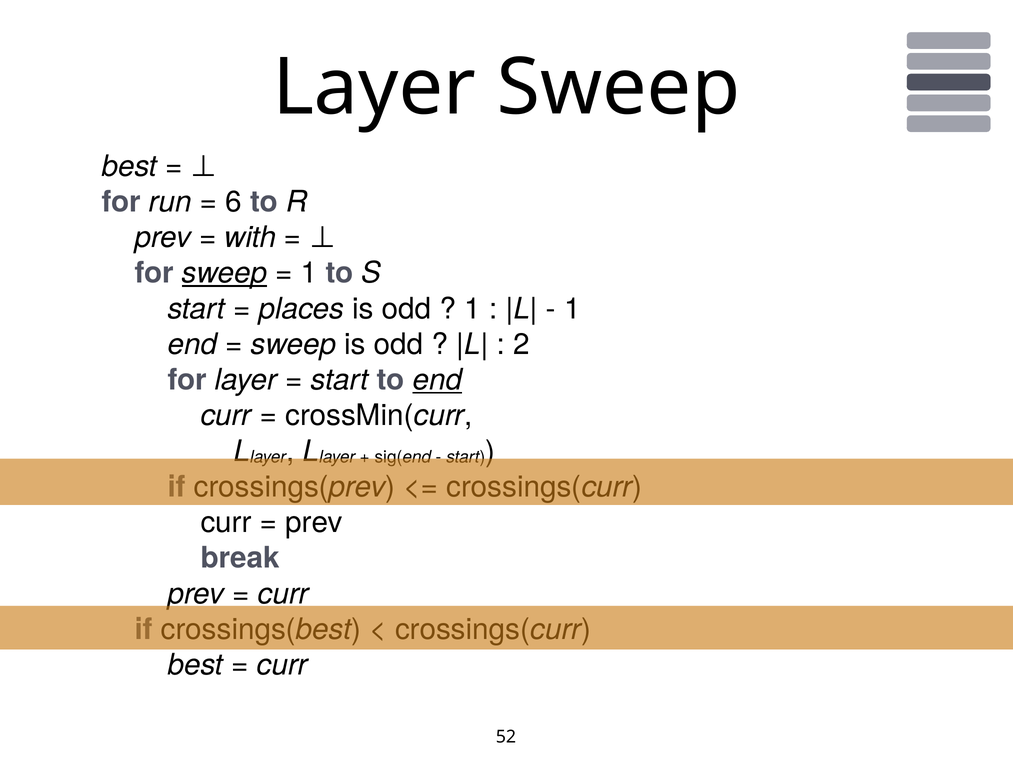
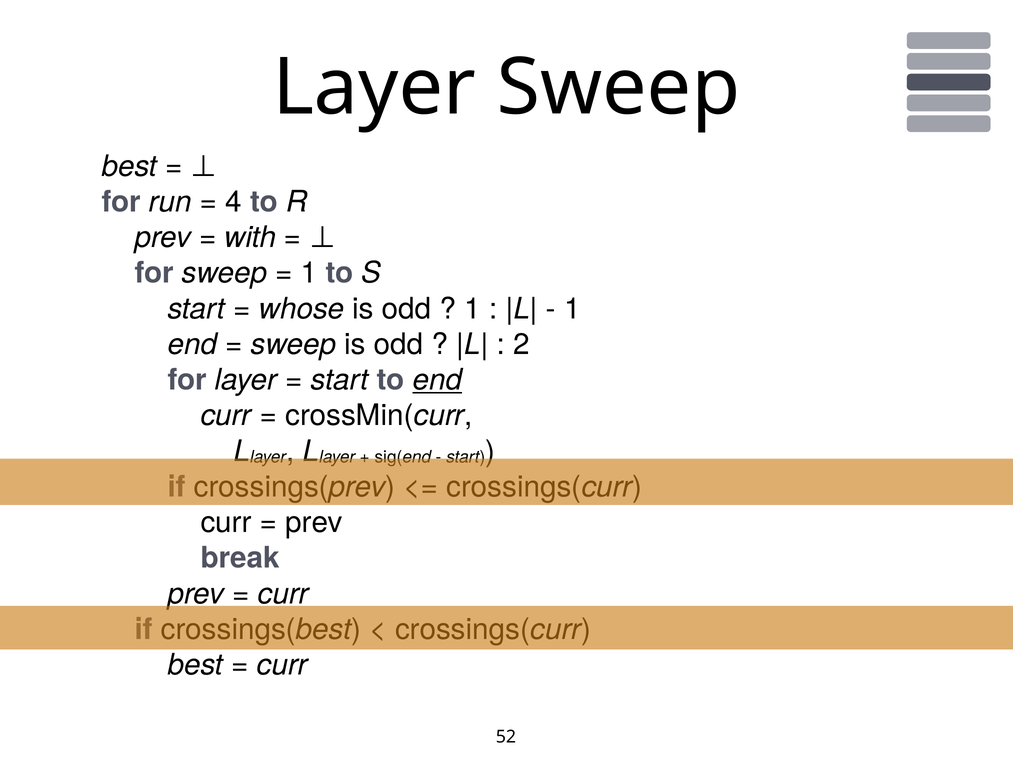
6: 6 -> 4 (234, 202)
sweep underline: present -> none (225, 273)
places: places -> whose (302, 309)
